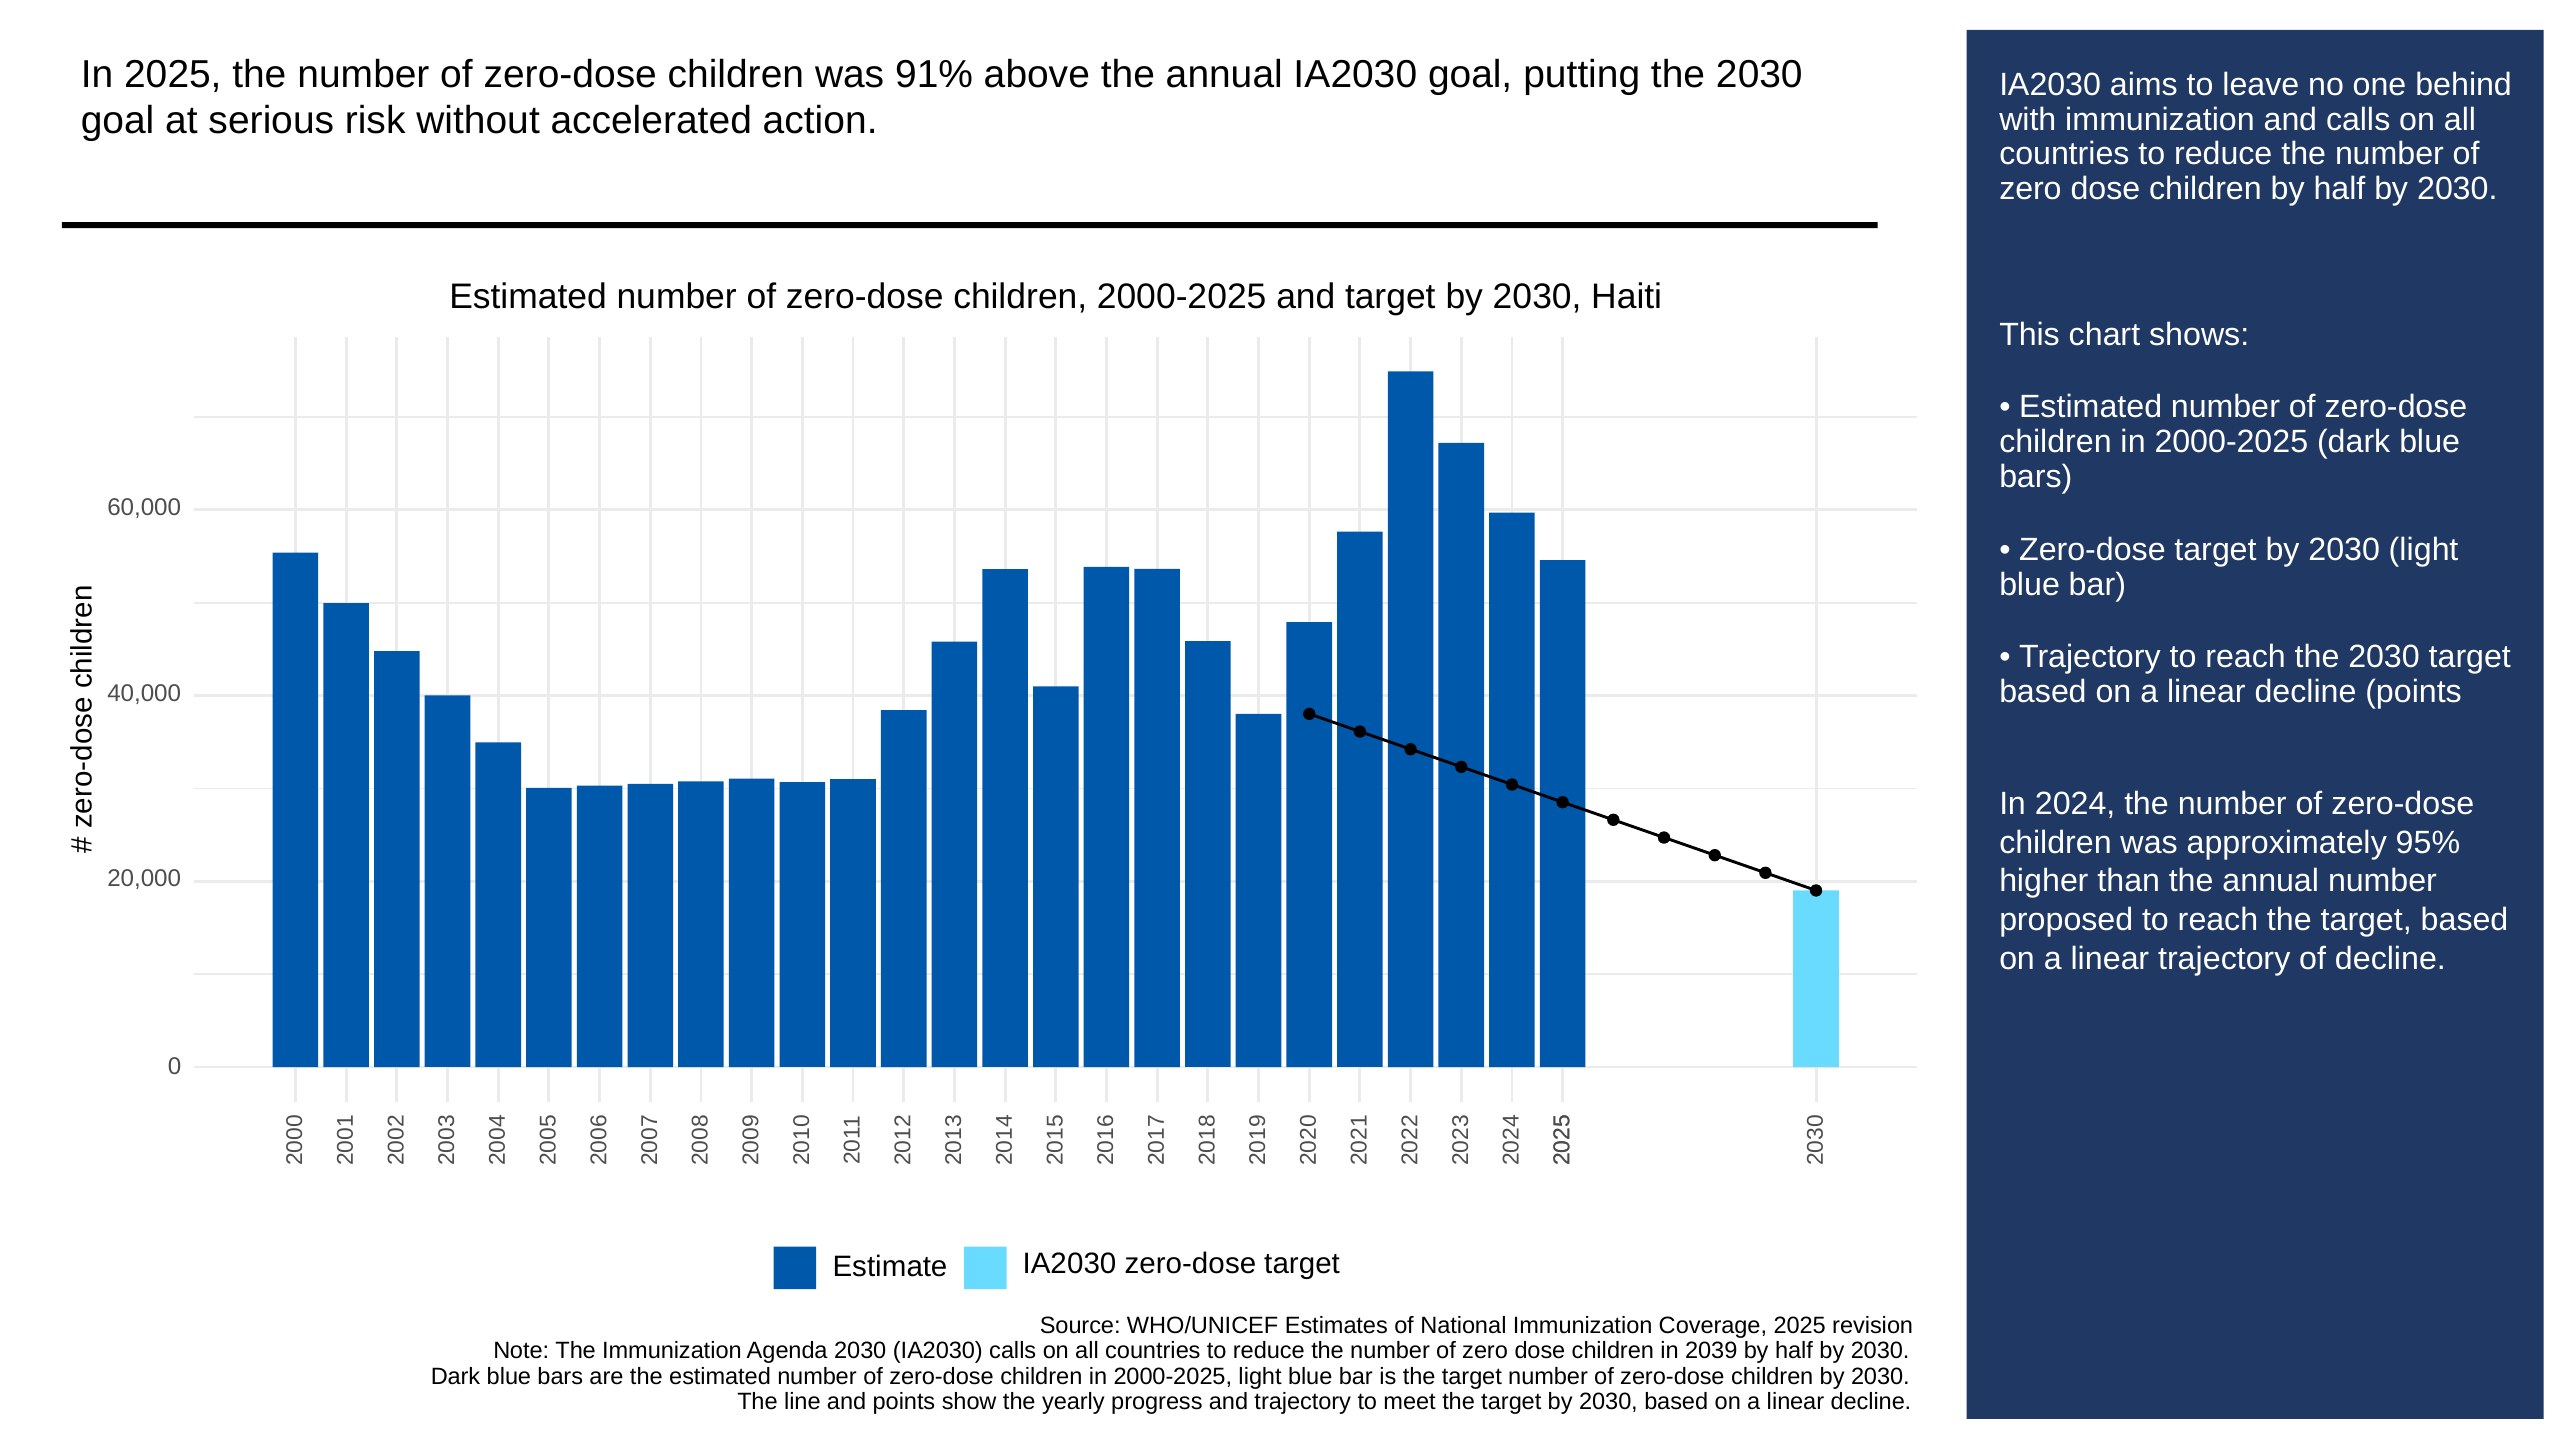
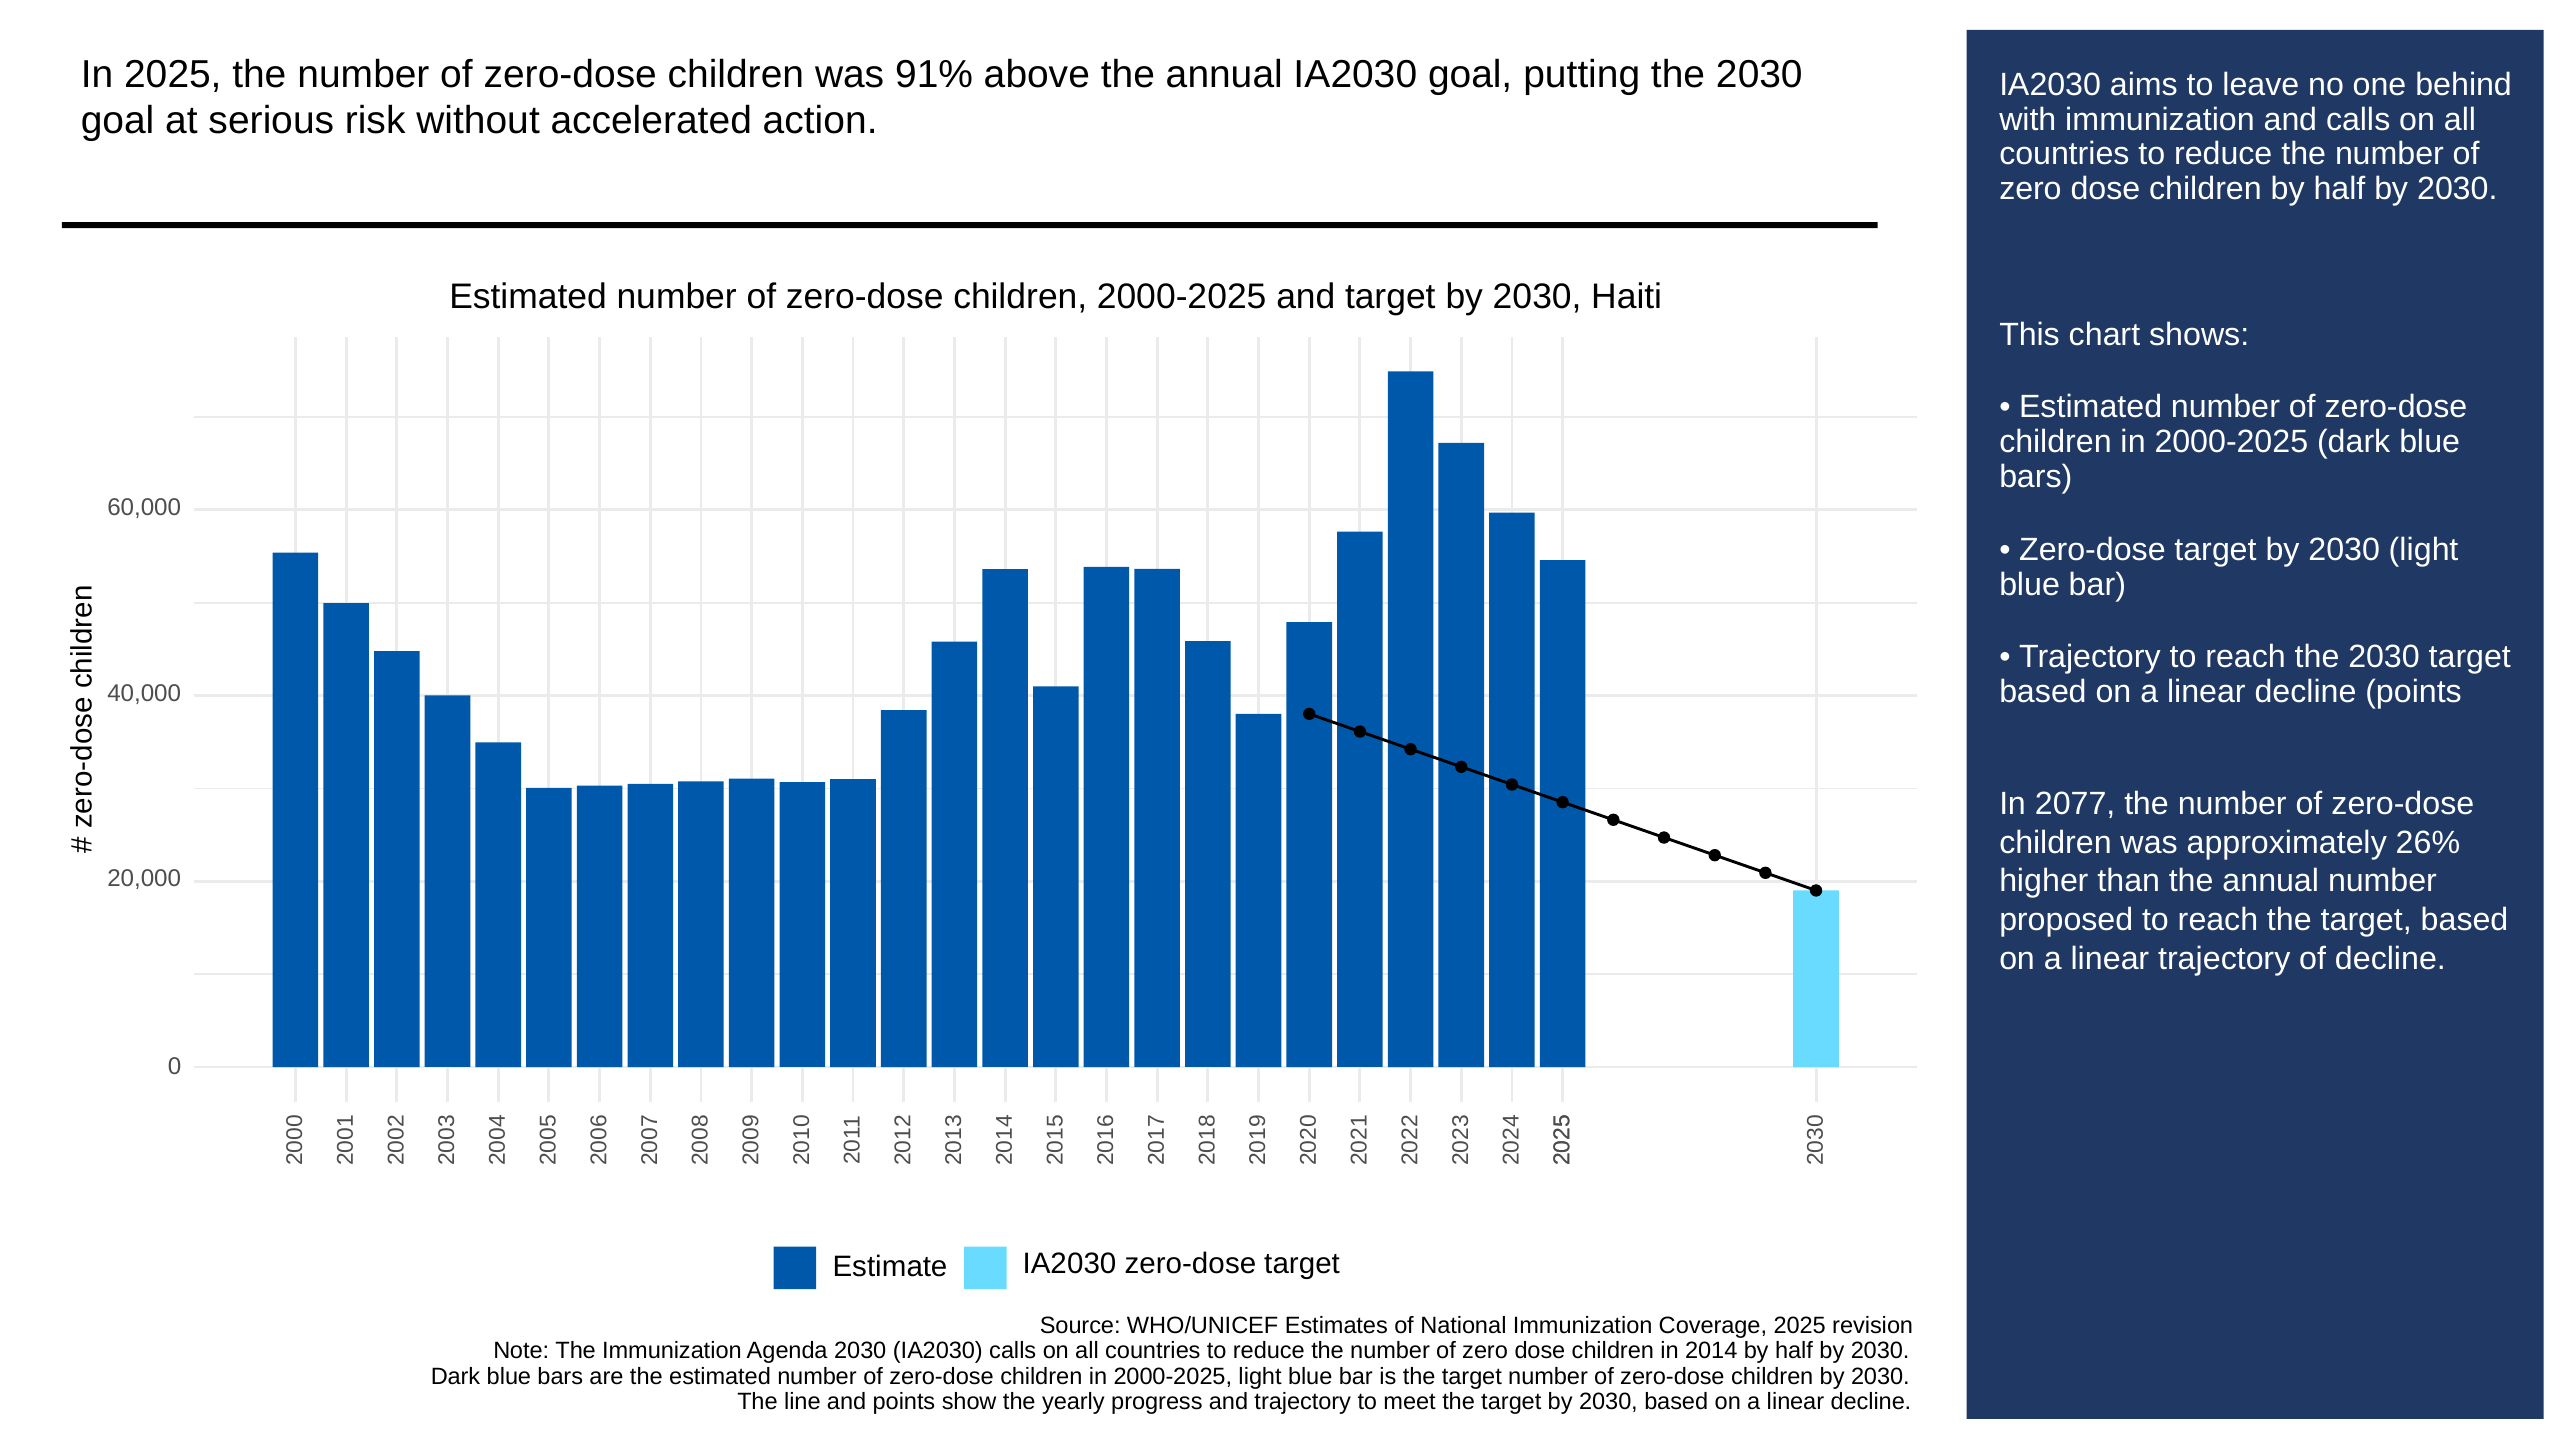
2024: 2024 -> 2077 (2075, 804)
95%: 95% -> 26% (2428, 842)
2039: 2039 -> 2014 (1711, 1351)
